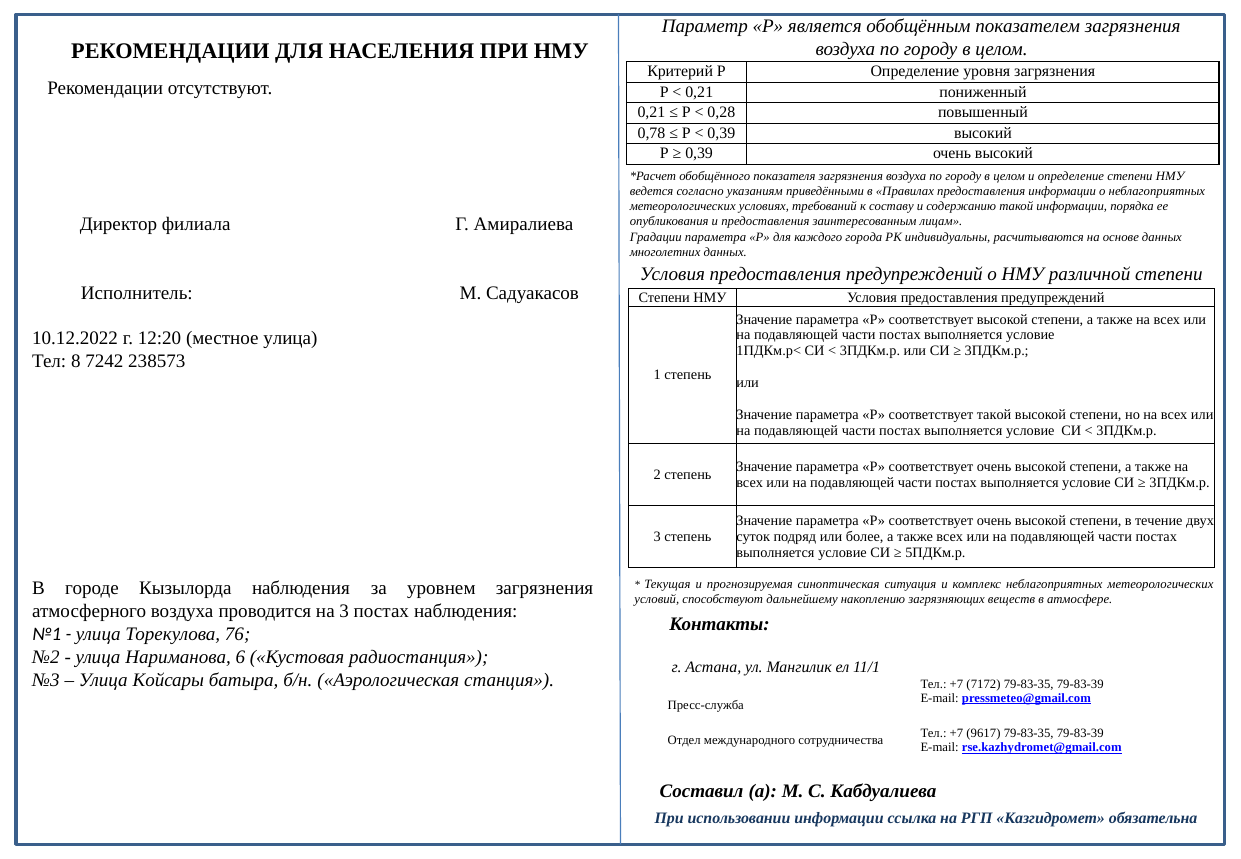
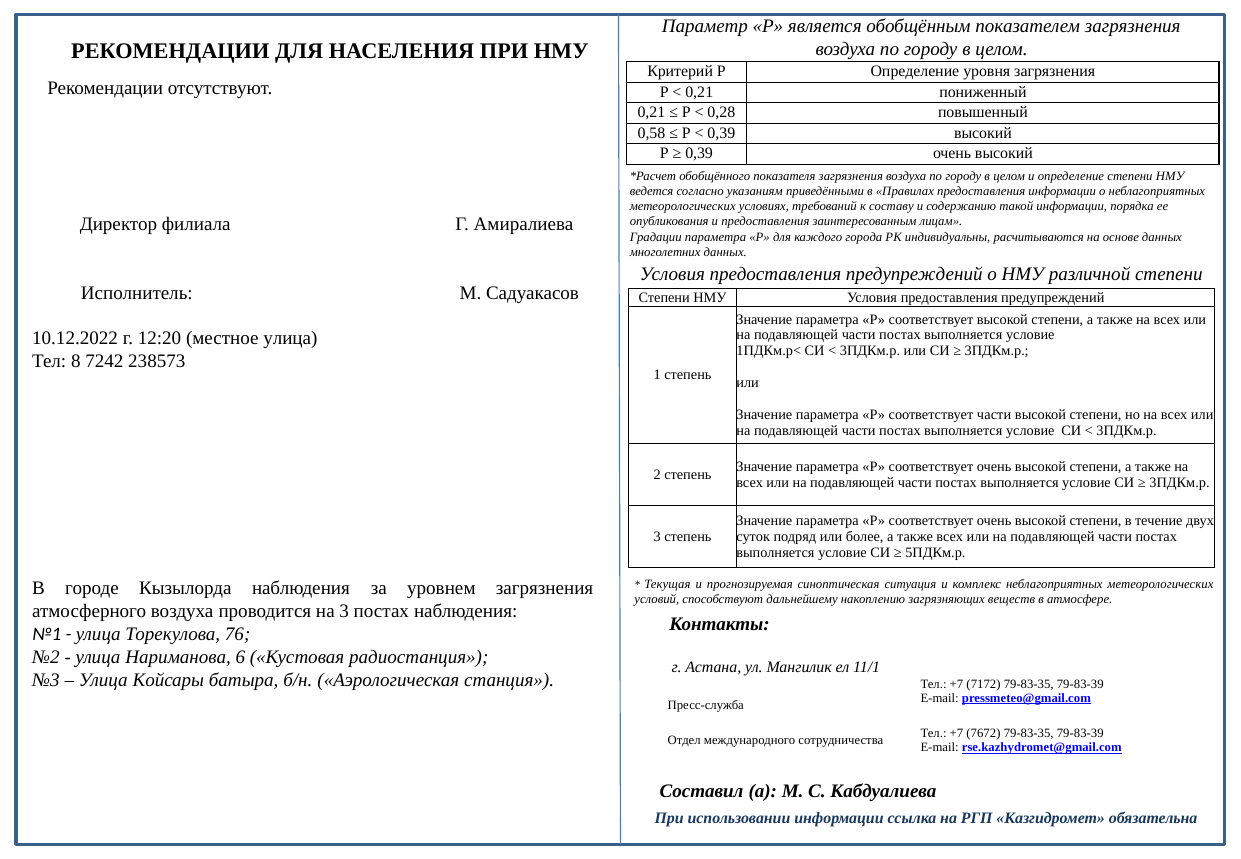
0,78: 0,78 -> 0,58 (651, 133)
соответствует такой: такой -> части (994, 415)
9617: 9617 -> 7672 (983, 734)
